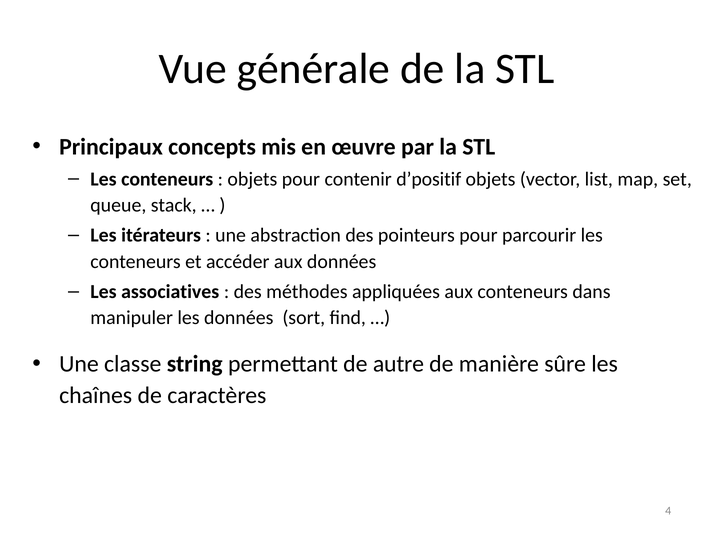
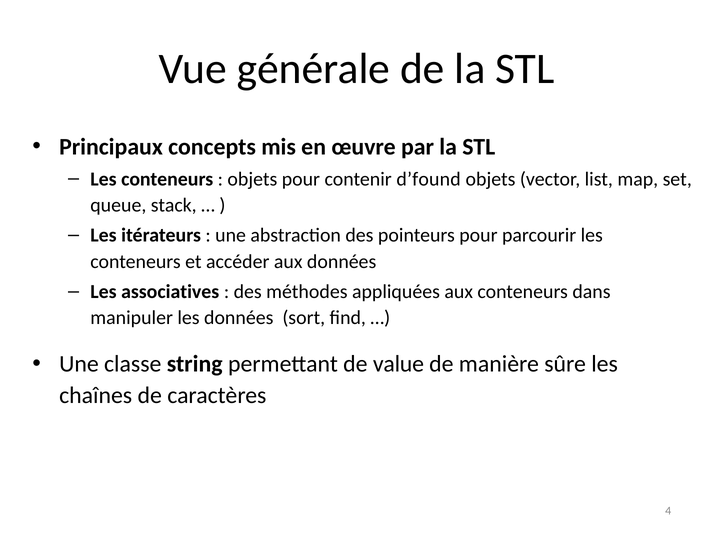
d’positif: d’positif -> d’found (429, 179)
autre: autre -> value (398, 364)
